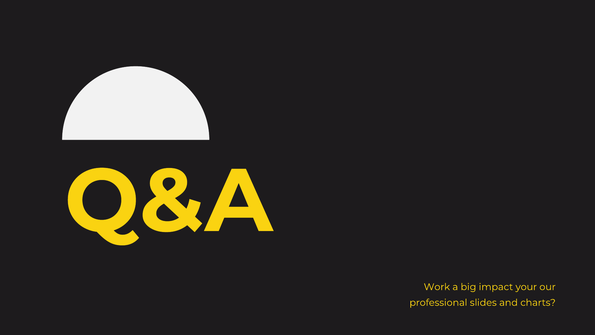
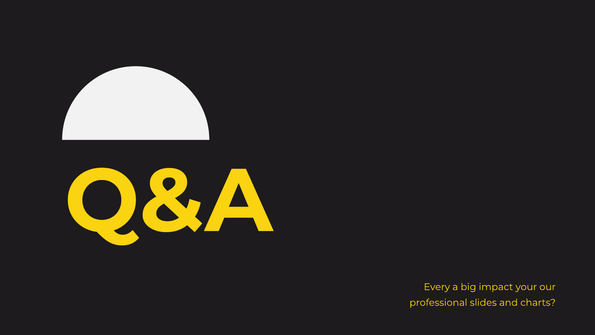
Work: Work -> Every (437, 287)
